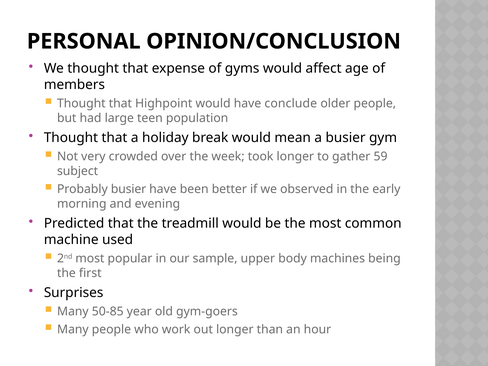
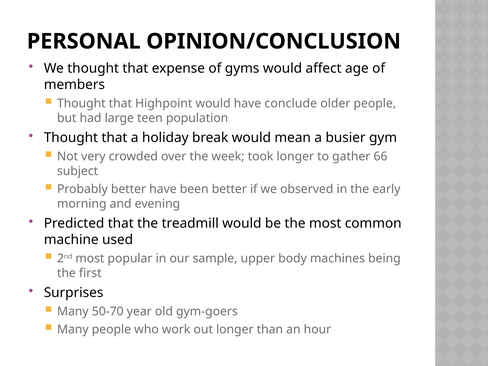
59: 59 -> 66 (381, 156)
Probably busier: busier -> better (128, 189)
50-85: 50-85 -> 50-70 (108, 311)
